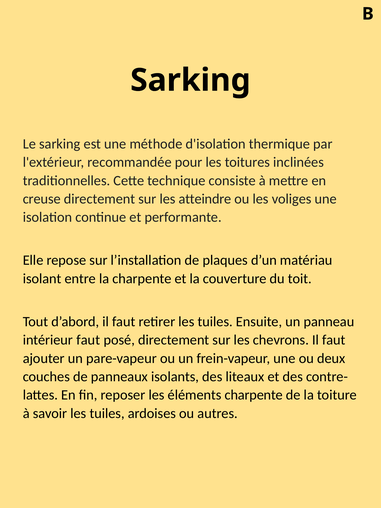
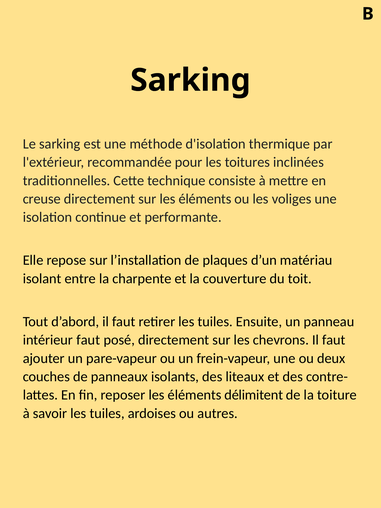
sur les atteindre: atteindre -> éléments (205, 199)
éléments charpente: charpente -> délimitent (254, 395)
